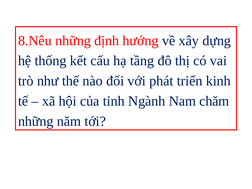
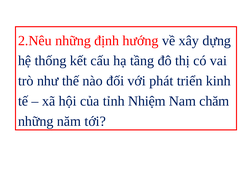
8.Nêu: 8.Nêu -> 2.Nêu (35, 41)
Ngành: Ngành -> Nhiệm (147, 101)
